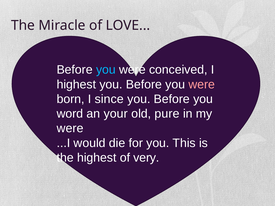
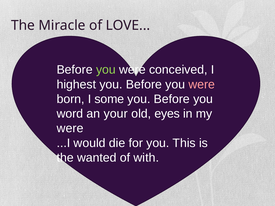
you colour: light blue -> light green (106, 70)
since: since -> some (109, 99)
pure: pure -> eyes (167, 114)
the highest: highest -> wanted (97, 158)
very: very -> with (146, 158)
